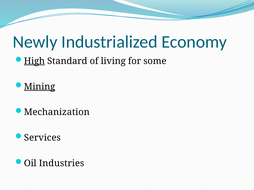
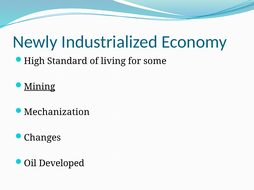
High underline: present -> none (34, 61)
Services: Services -> Changes (42, 138)
Industries: Industries -> Developed (62, 164)
